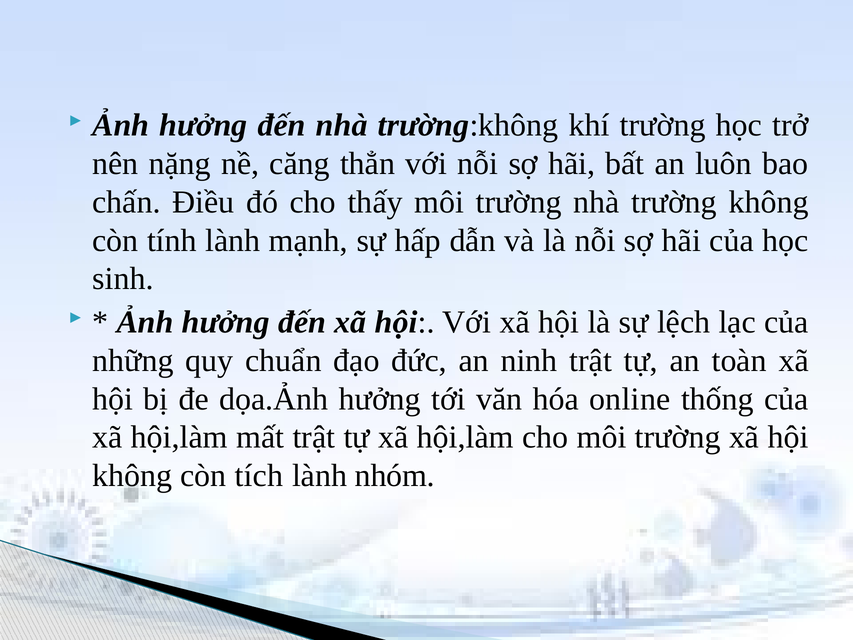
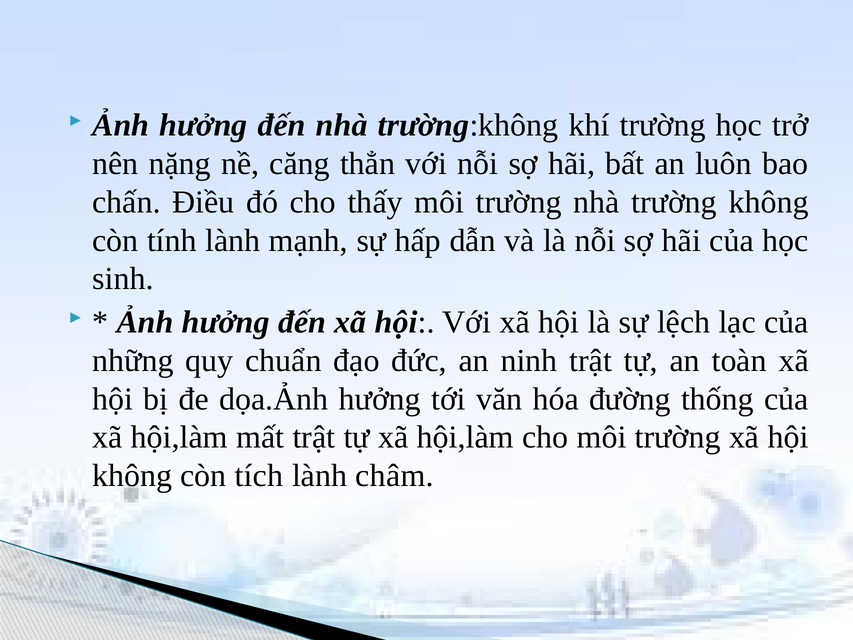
online: online -> đường (630, 399)
nhóm: nhóm -> châm (394, 476)
